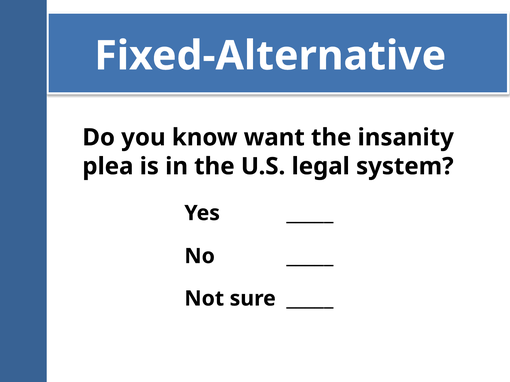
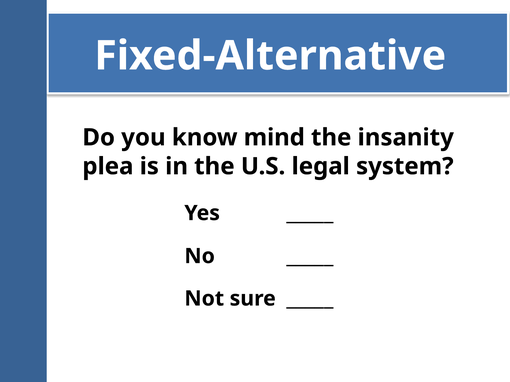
want: want -> mind (274, 138)
